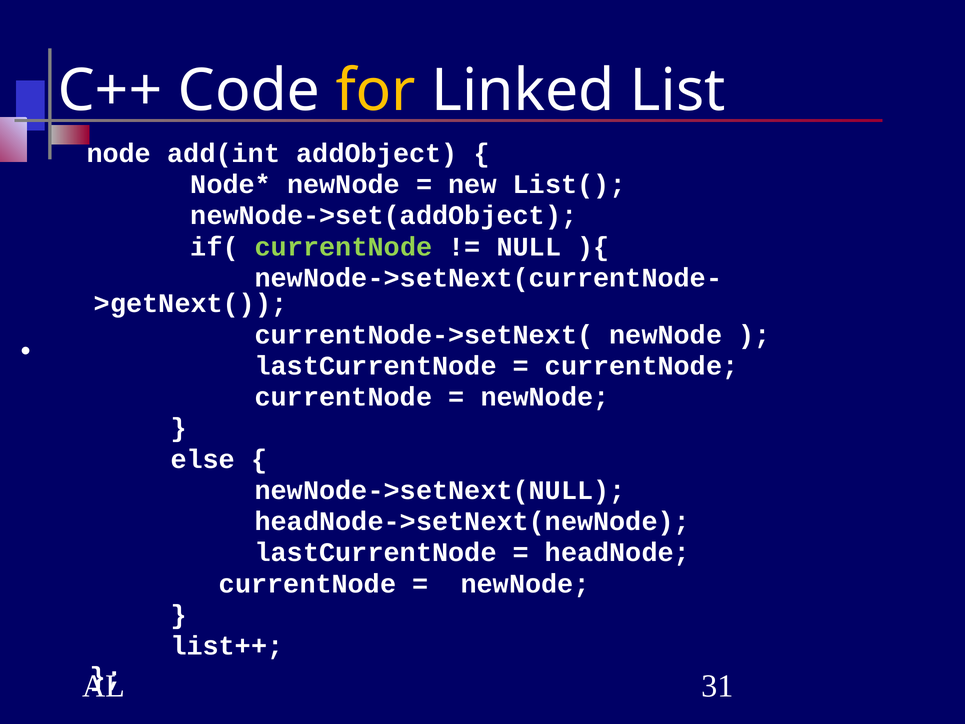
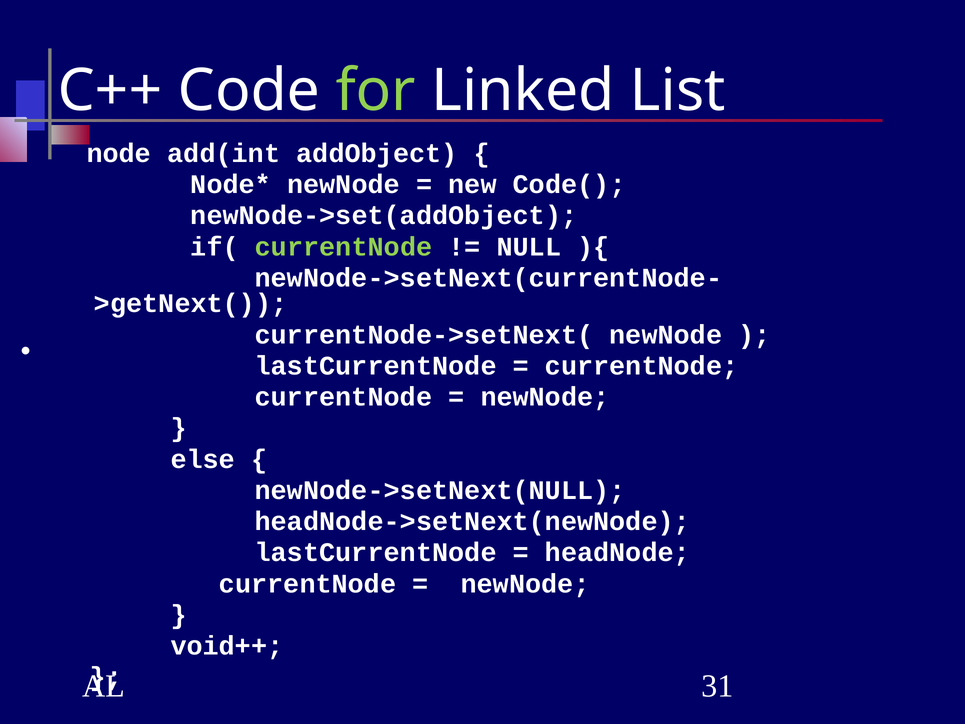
for colour: yellow -> light green (376, 91)
List(: List( -> Code( (569, 184)
list++: list++ -> void++ (227, 646)
